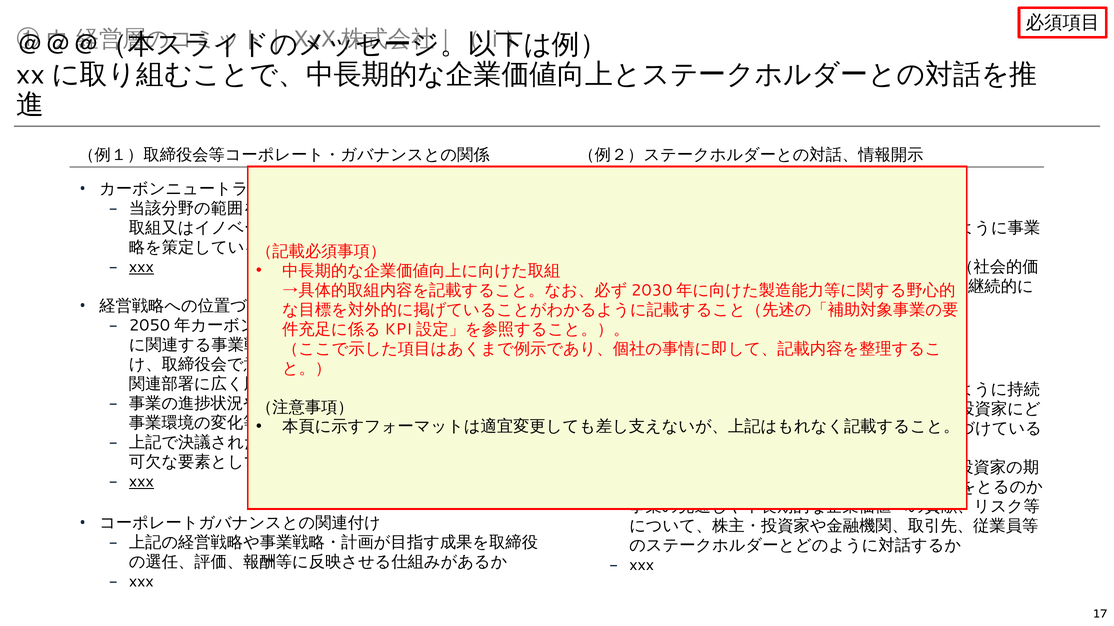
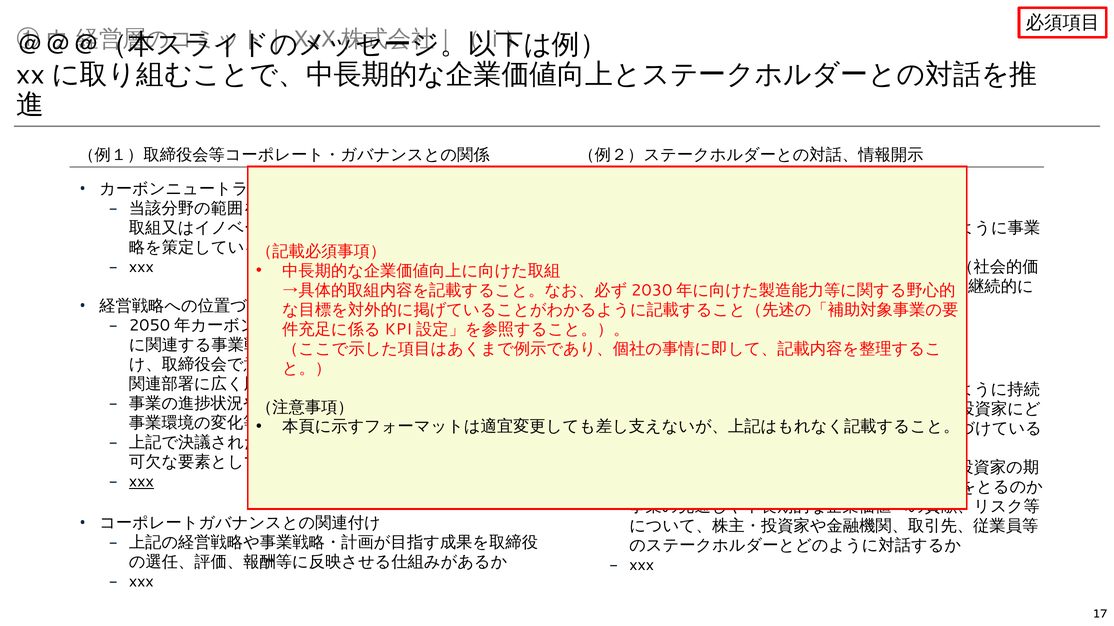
xxx underline: present -> none (141, 267)
